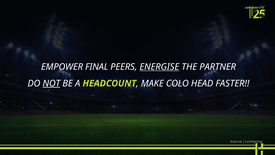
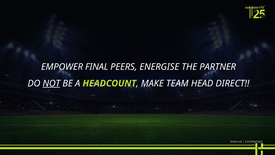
ENERGISE underline: present -> none (159, 67)
COLO: COLO -> TEAM (177, 83)
FASTER: FASTER -> DIRECT (233, 83)
